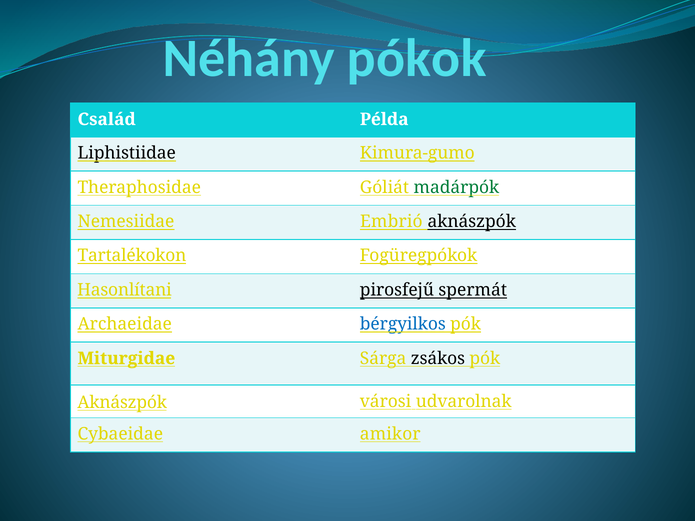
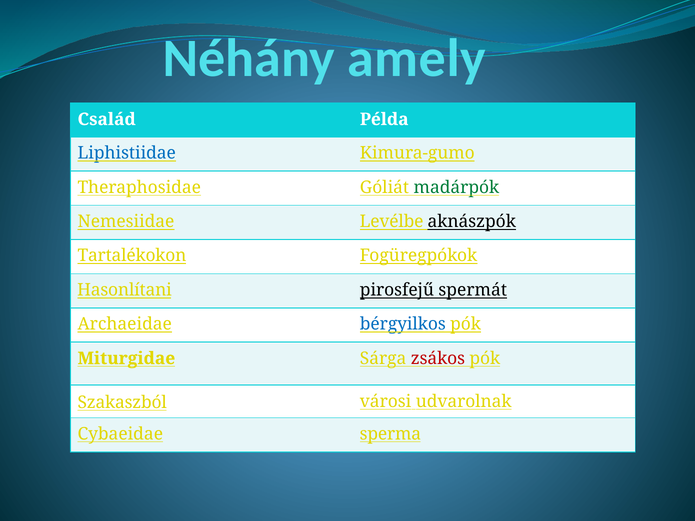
pókok: pókok -> amely (417, 58)
Liphistiidae colour: black -> blue (127, 153)
Embrió: Embrió -> Levélbe (392, 222)
zsákos colour: black -> red (438, 359)
Aknászpók: Aknászpók -> Szakaszból (122, 403)
amikor: amikor -> sperma (390, 434)
